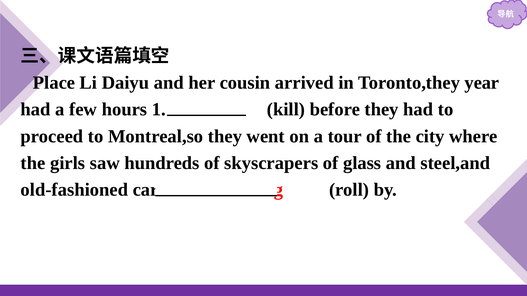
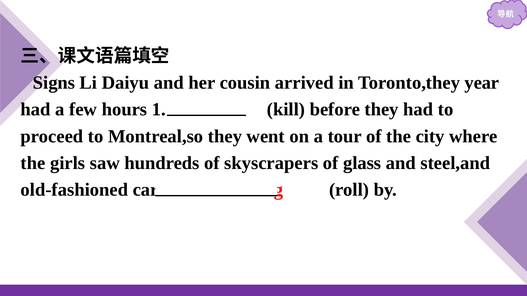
Place: Place -> Signs (54, 83)
